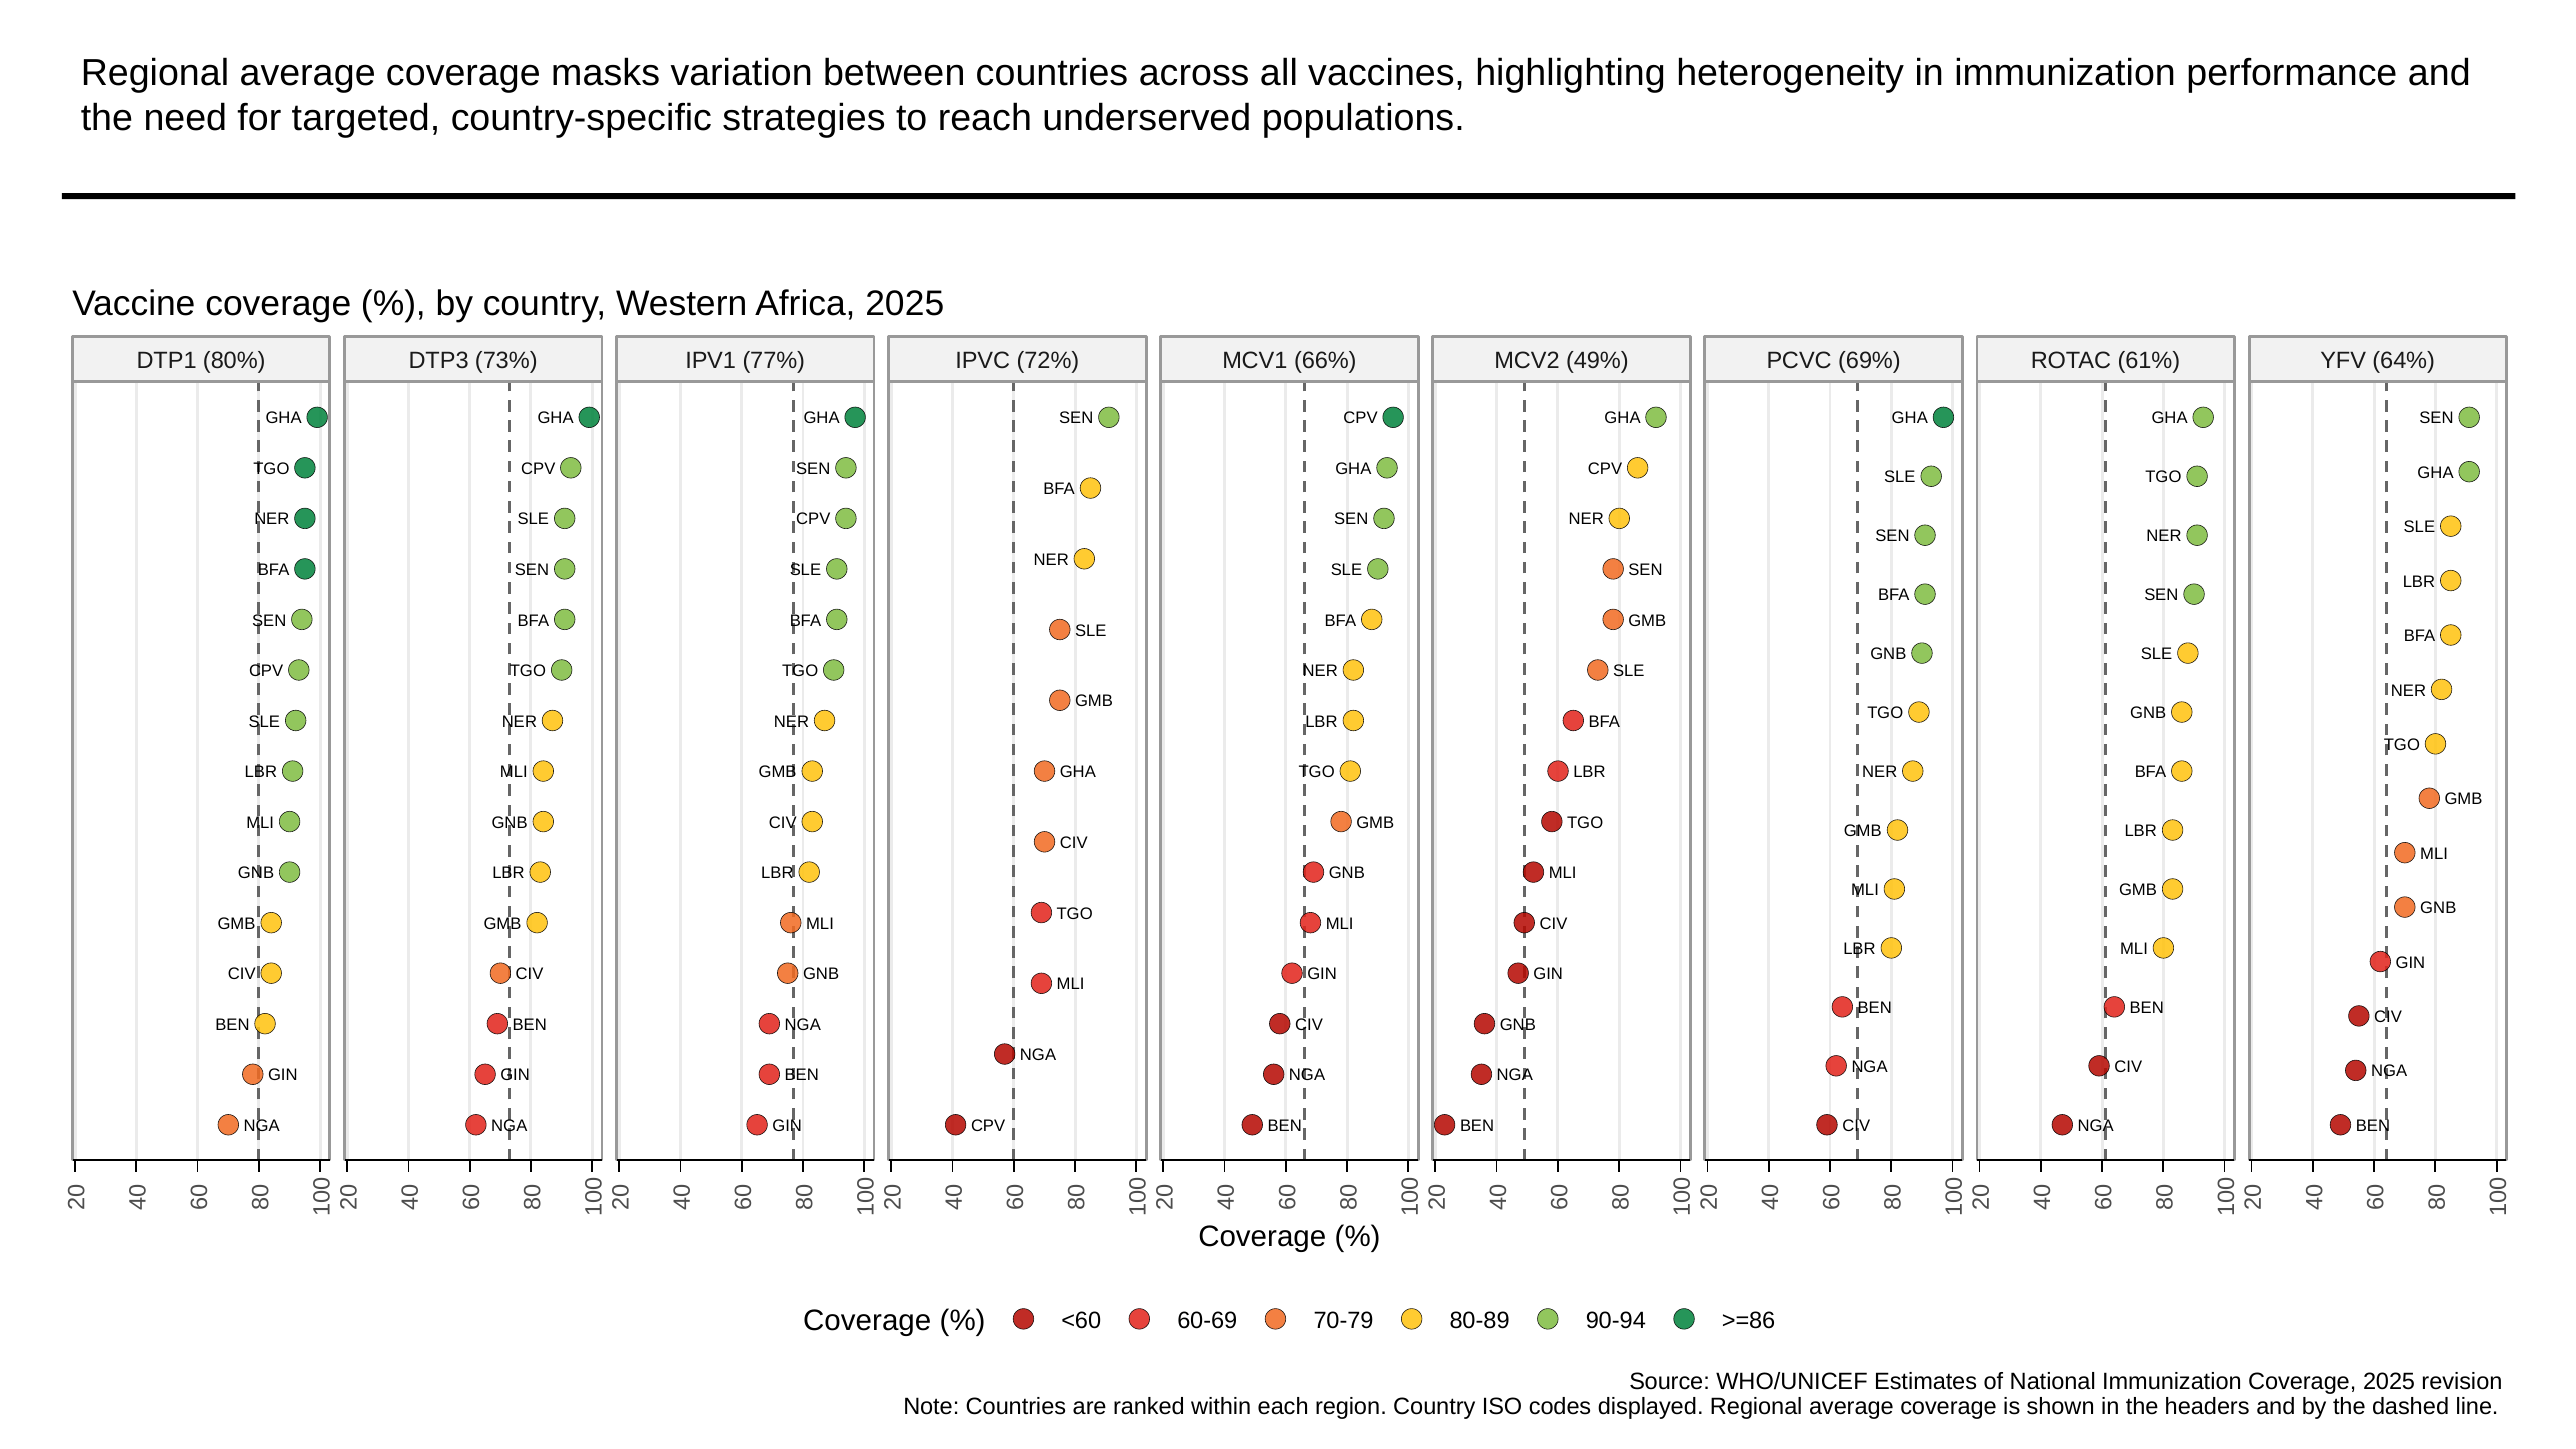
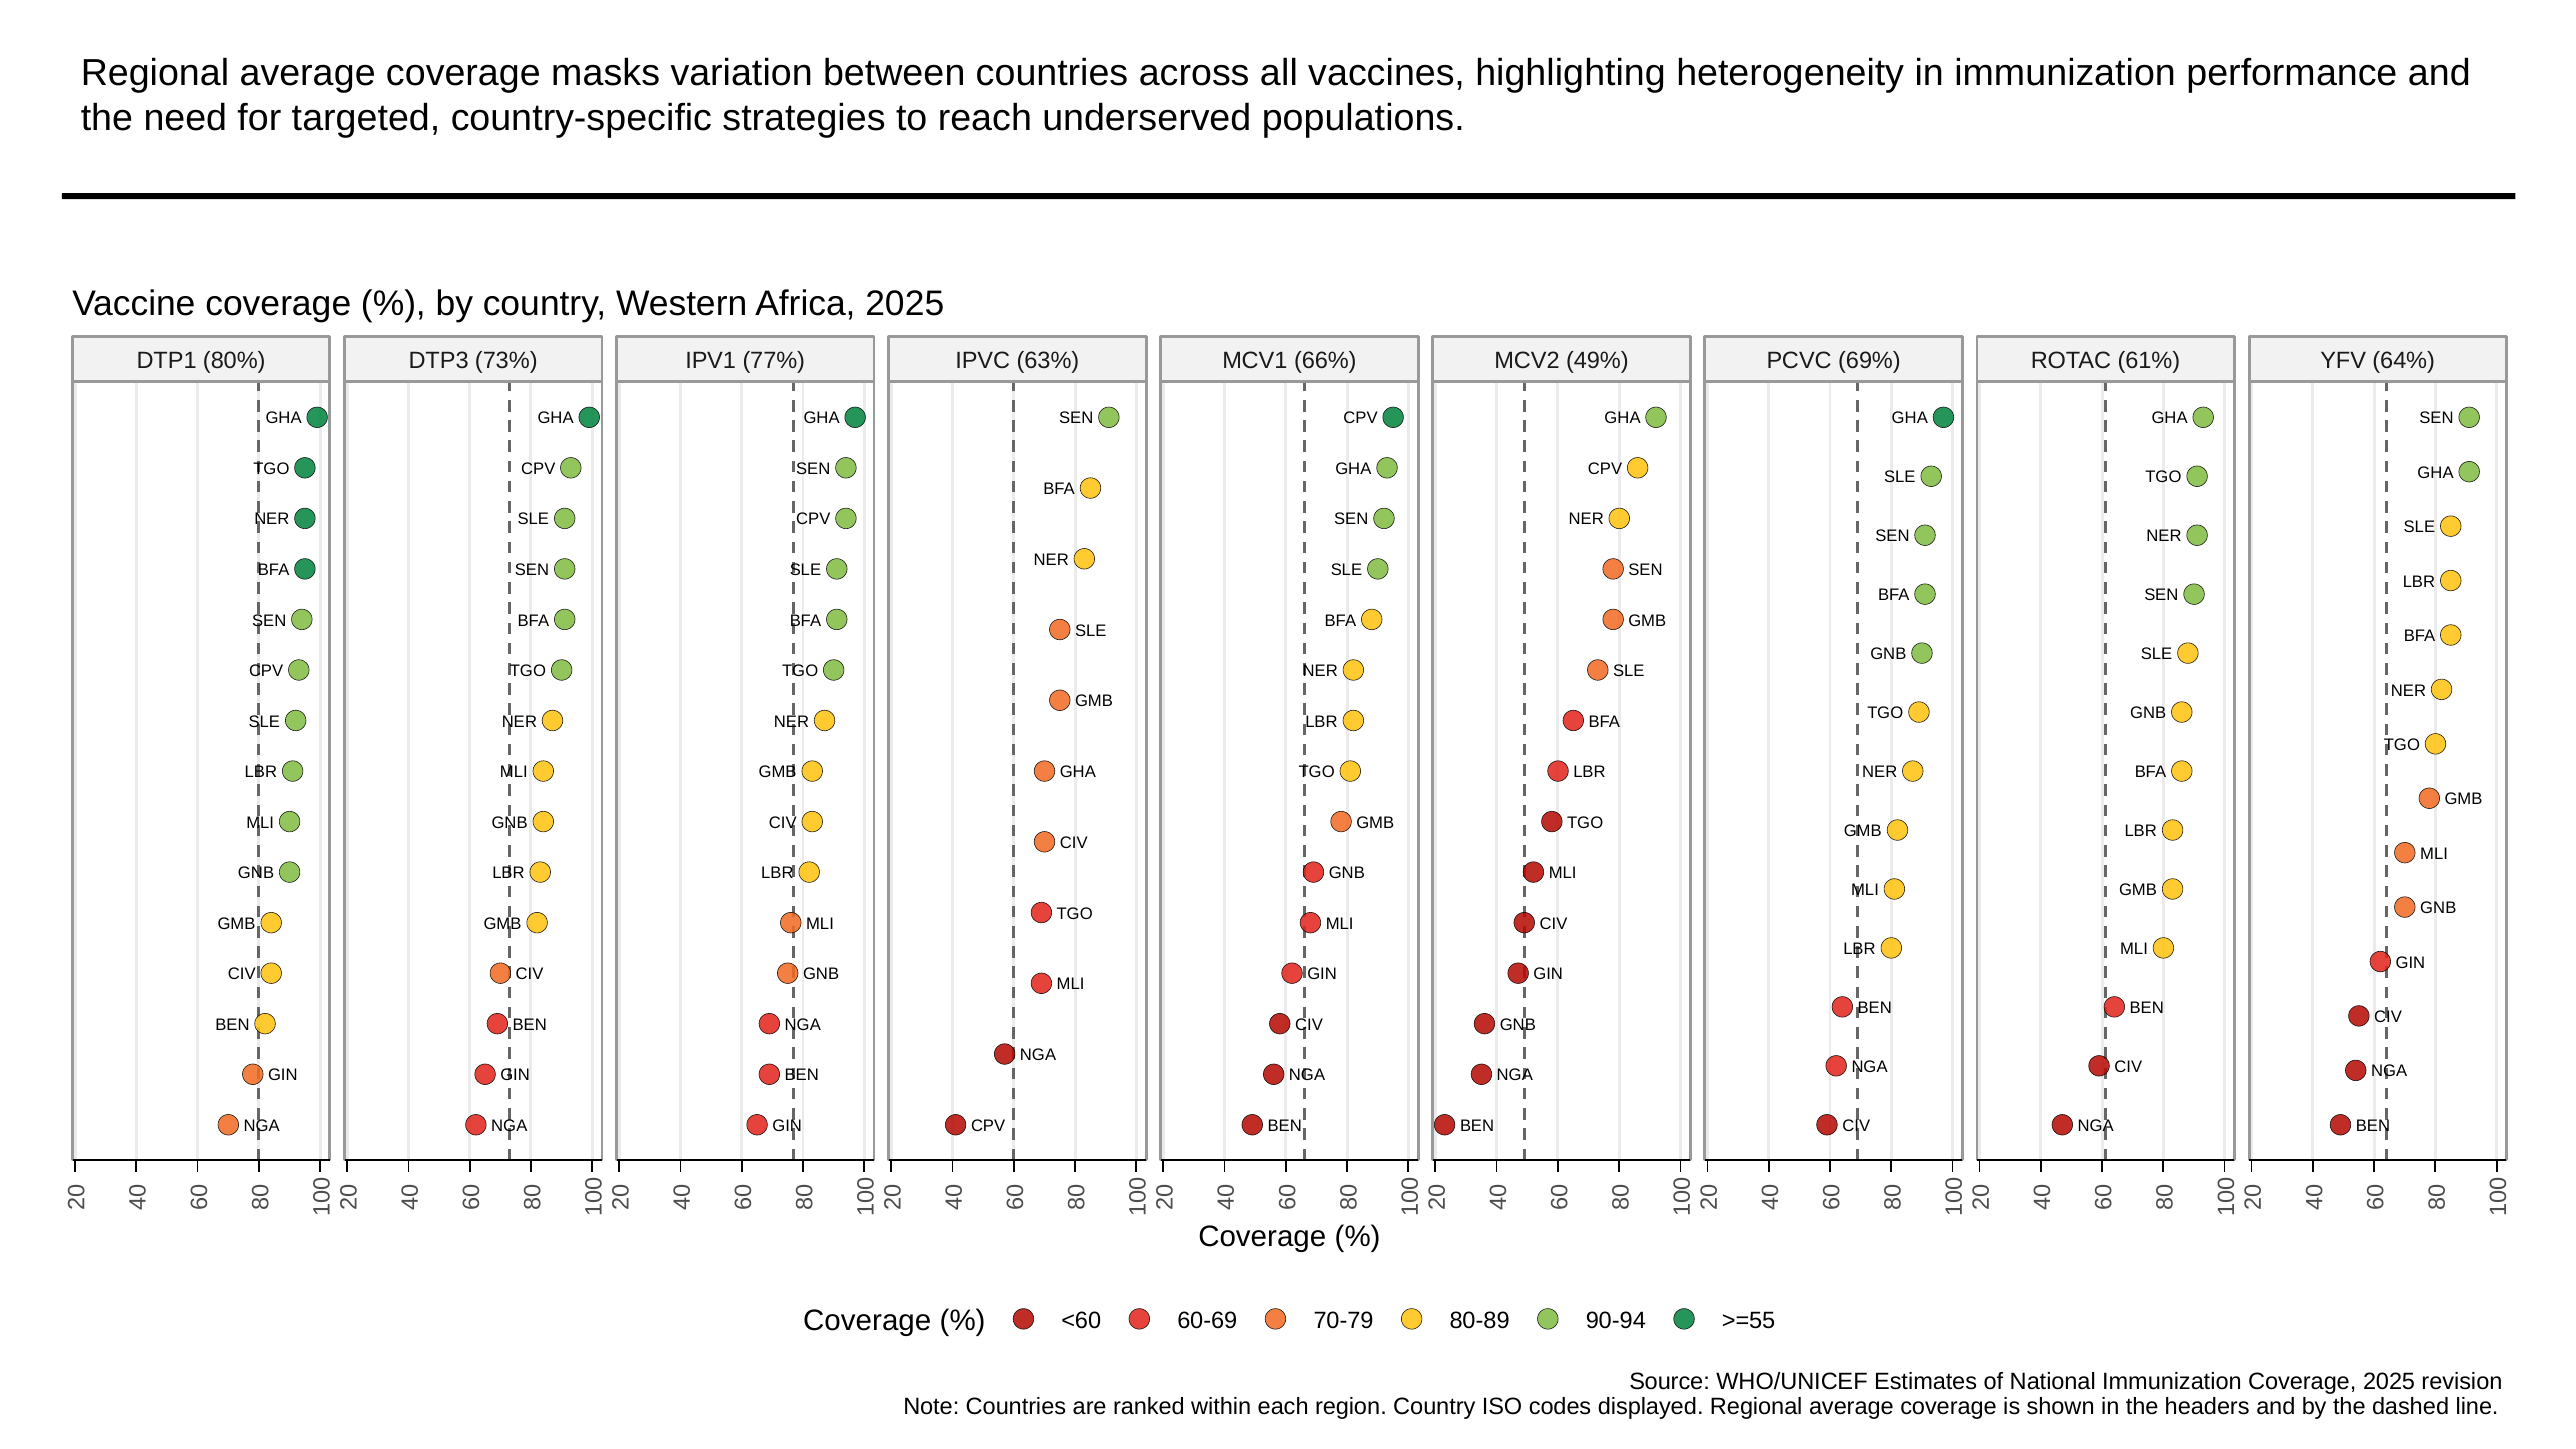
72%: 72% -> 63% (1048, 361)
>=86: >=86 -> >=55 (1749, 1320)
